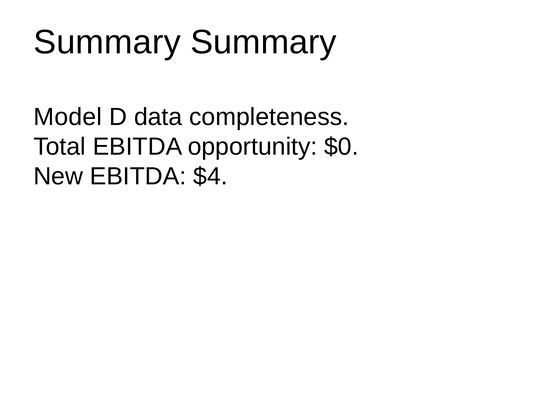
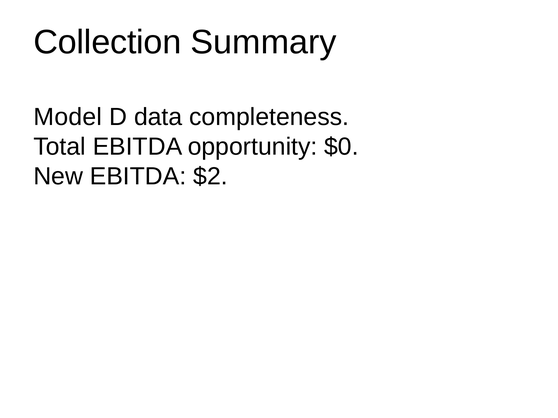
Summary: Summary -> Collection (107, 42)
$4: $4 -> $2 (211, 177)
